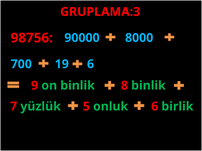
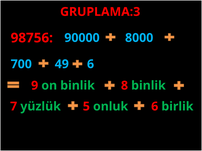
19: 19 -> 49 (62, 64)
